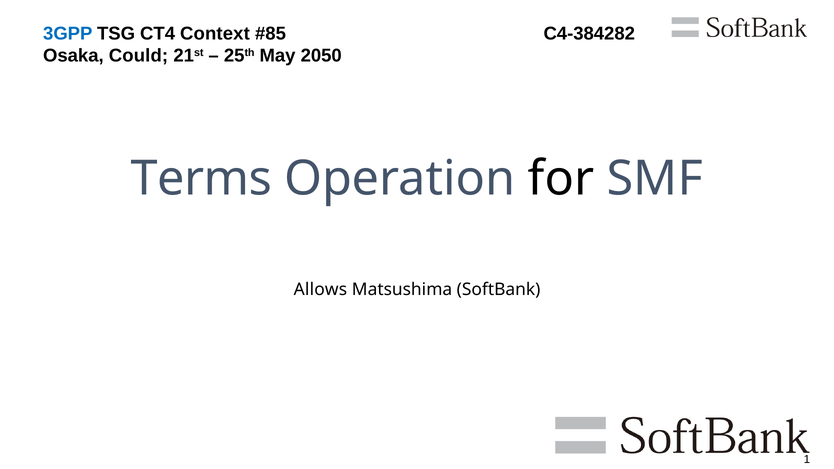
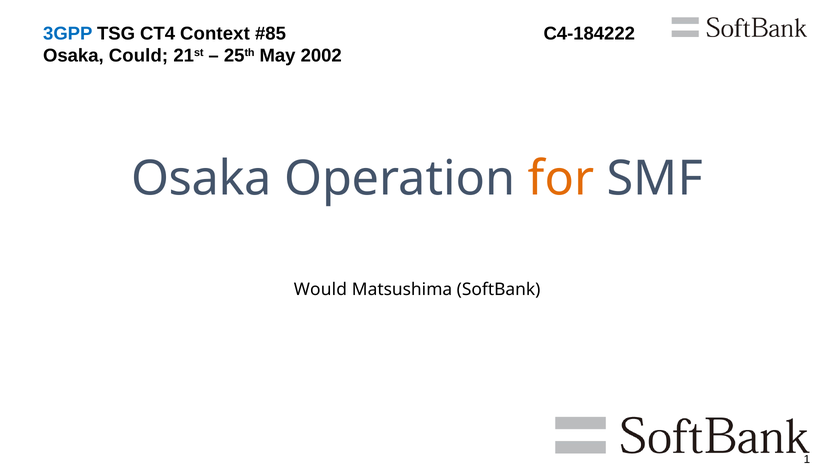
C4-384282: C4-384282 -> C4-184222 (589, 33)
2050: 2050 -> 2002 (321, 56)
Terms: Terms -> Osaka (201, 179)
for colour: black -> orange (561, 179)
Allows: Allows -> Would (320, 290)
